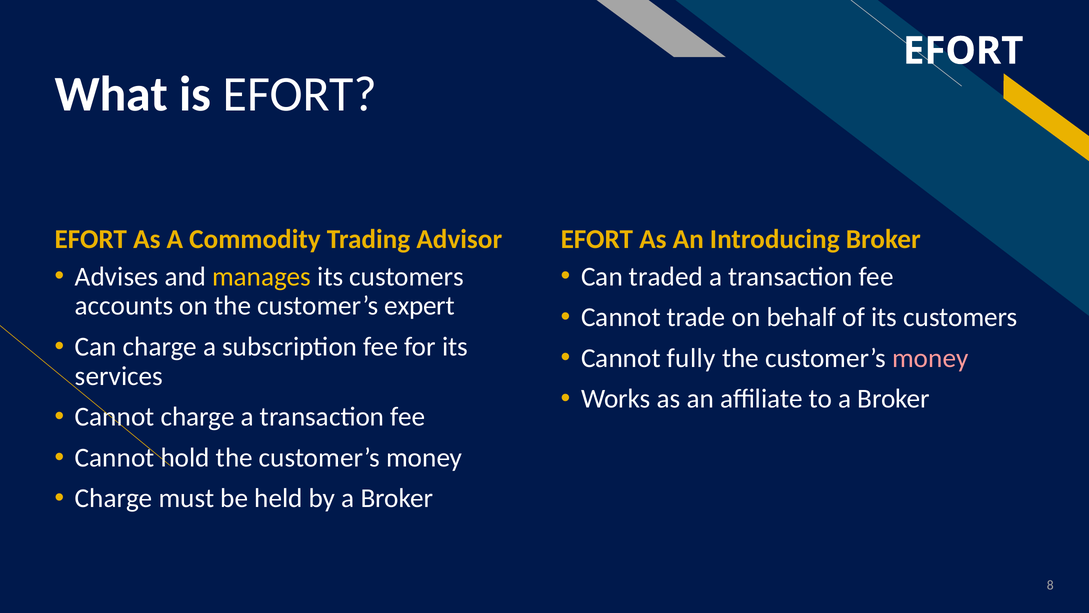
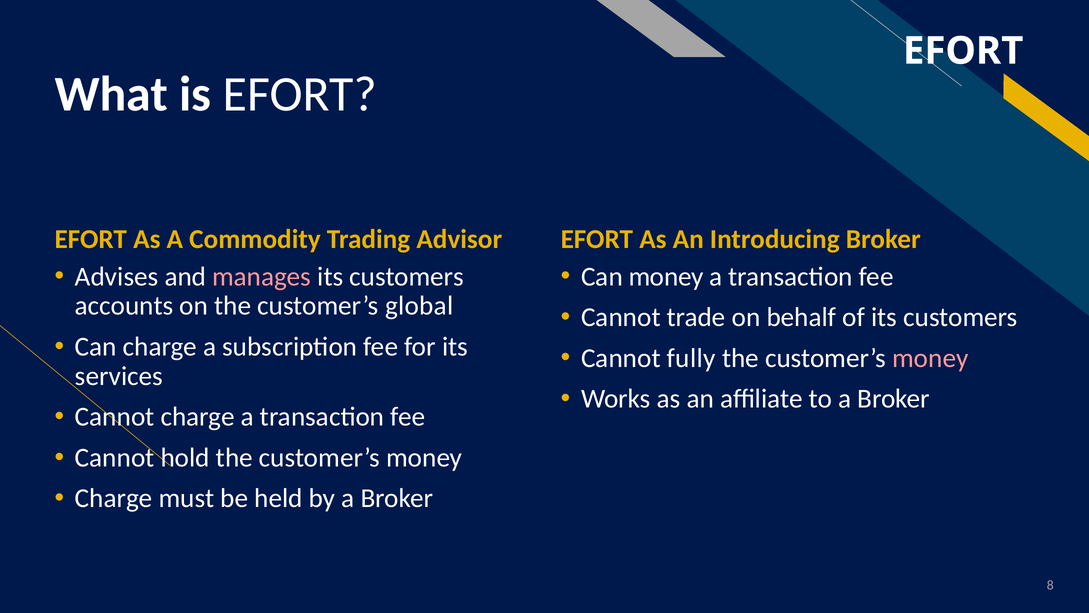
manages colour: yellow -> pink (262, 276)
Can traded: traded -> money (666, 276)
expert: expert -> global (419, 306)
